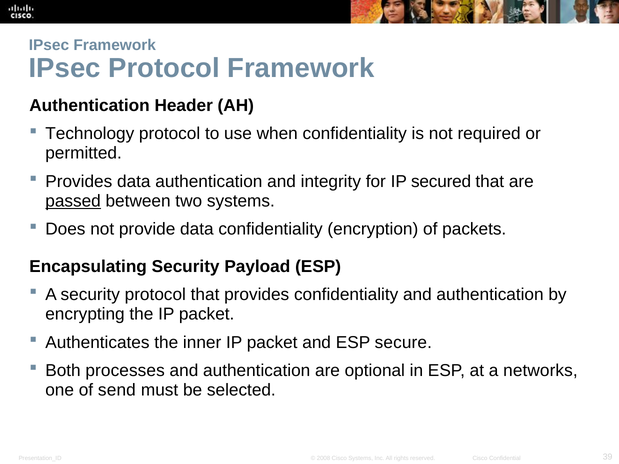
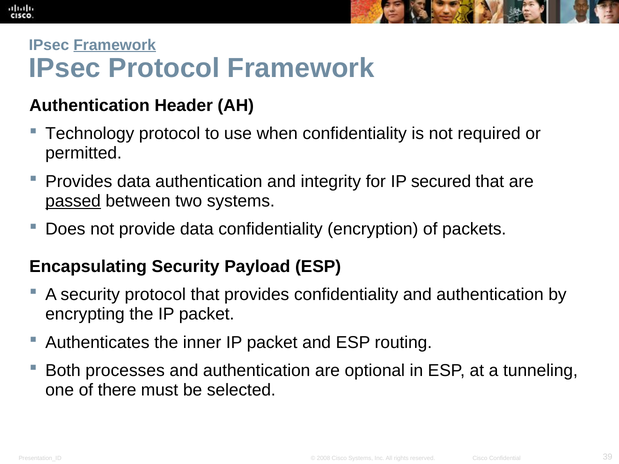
Framework underline: none -> present (115, 45)
secure: secure -> routing (403, 343)
networks: networks -> tunneling (541, 371)
send: send -> there (117, 390)
